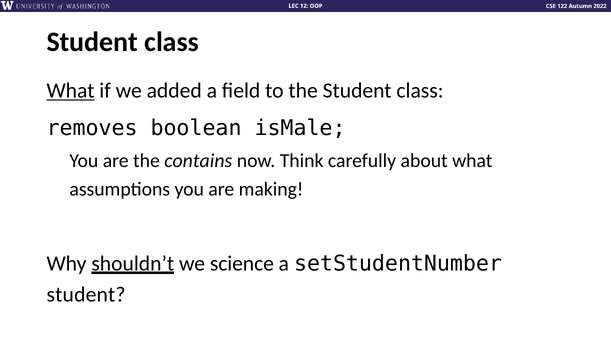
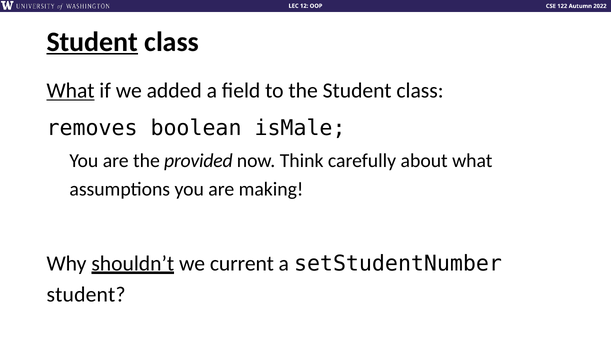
Student underline: none -> present (92, 42)
contains: contains -> provided (198, 161)
science: science -> current (242, 263)
